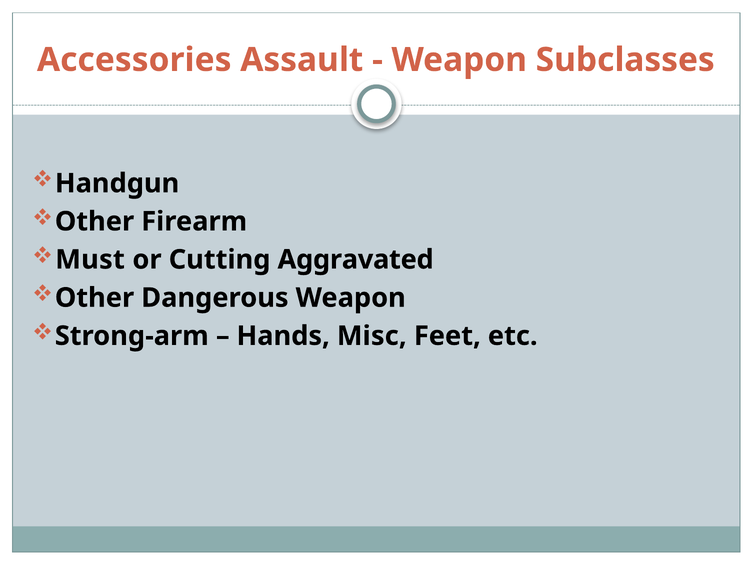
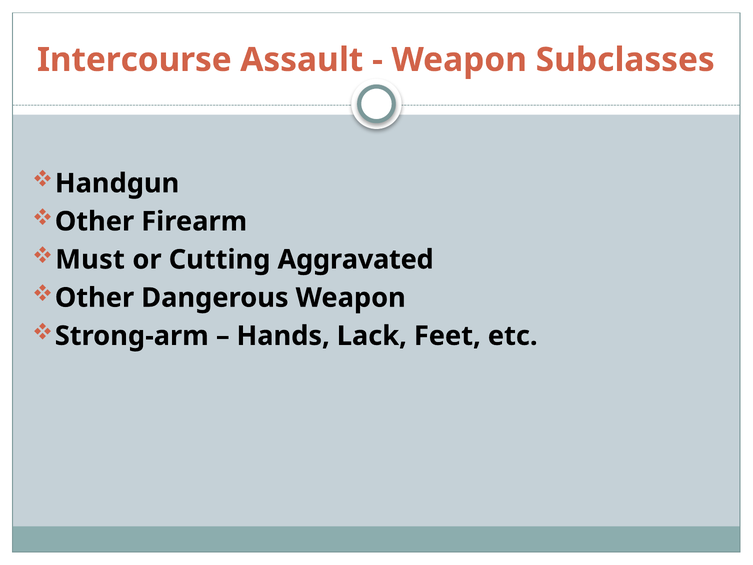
Accessories: Accessories -> Intercourse (134, 60)
Misc: Misc -> Lack (372, 336)
